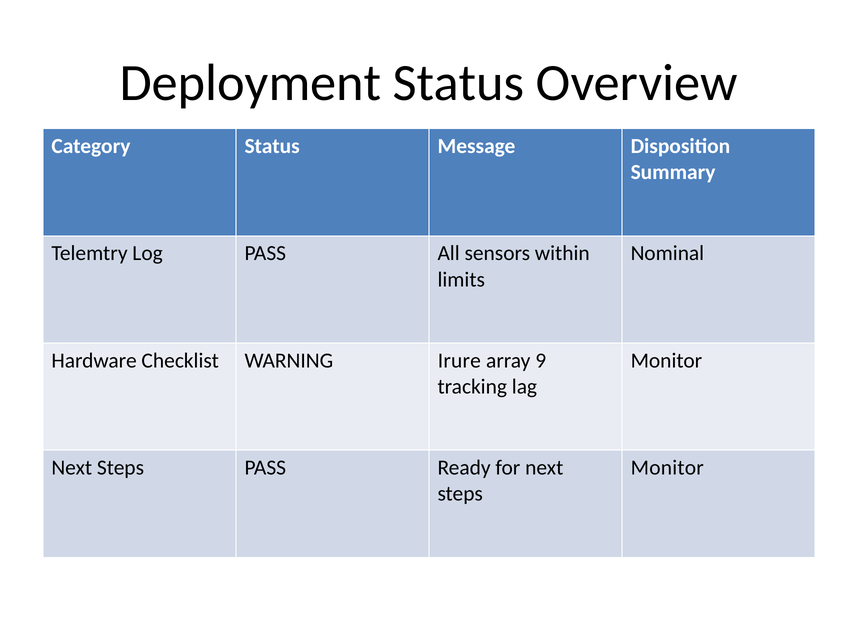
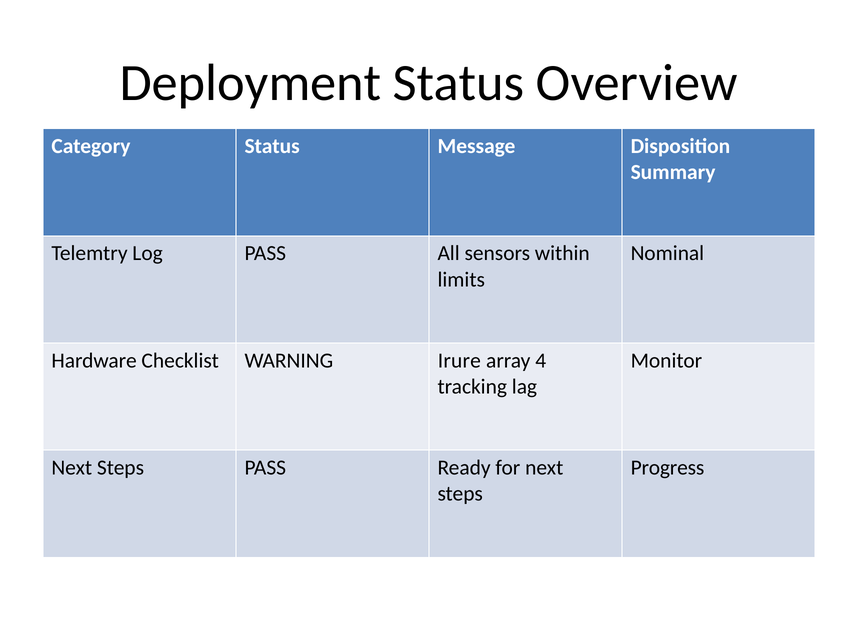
9: 9 -> 4 (541, 361)
Monitor: Monitor -> Progress (667, 468)
